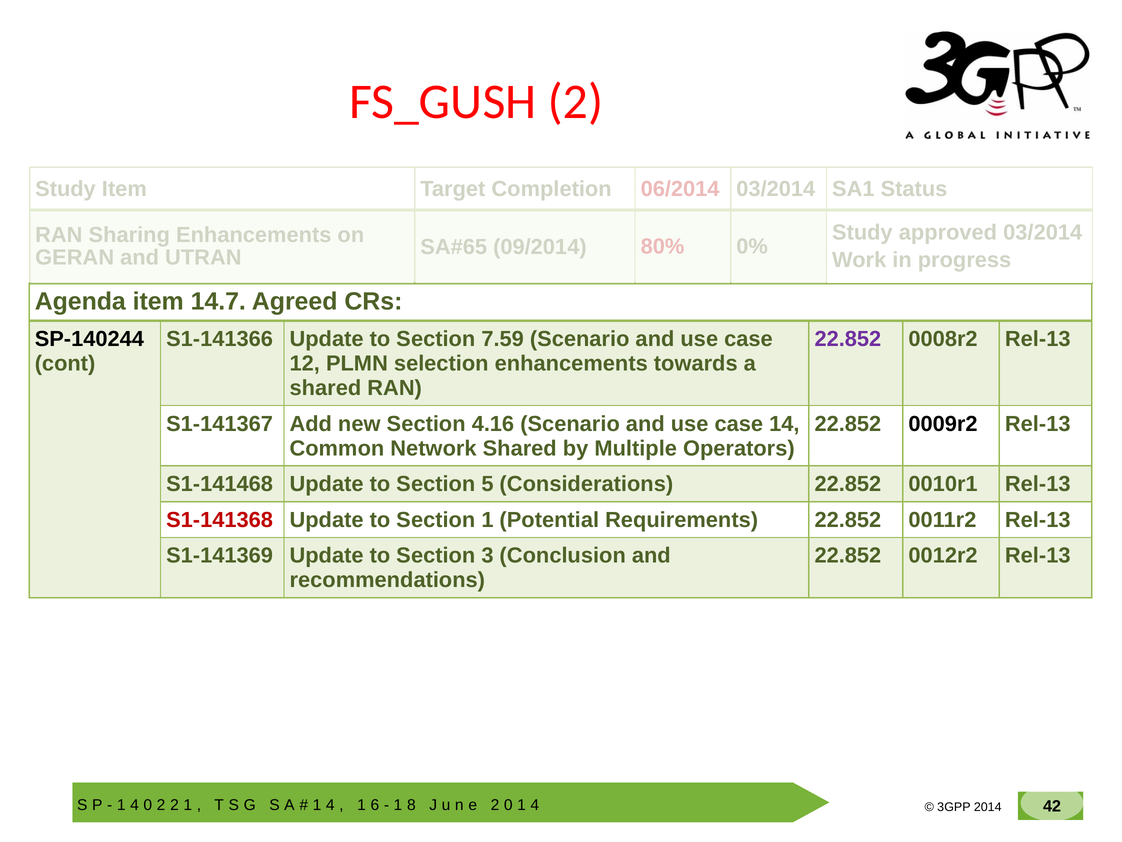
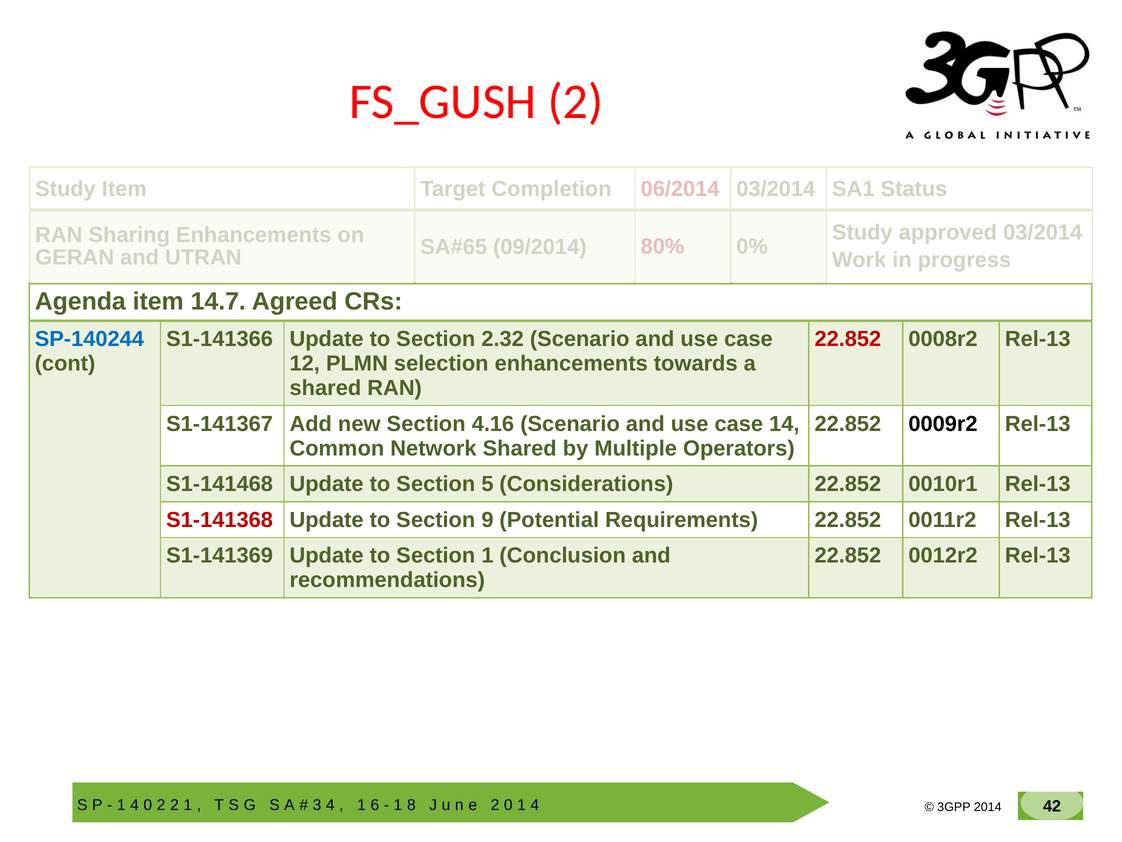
SP-140244 colour: black -> blue (89, 339)
7.59: 7.59 -> 2.32 (503, 339)
22.852 colour: purple -> red (848, 339)
Section 1: 1 -> 9 (487, 520)
Section 3: 3 -> 1 (487, 555)
1: 1 -> 3 (317, 805)
